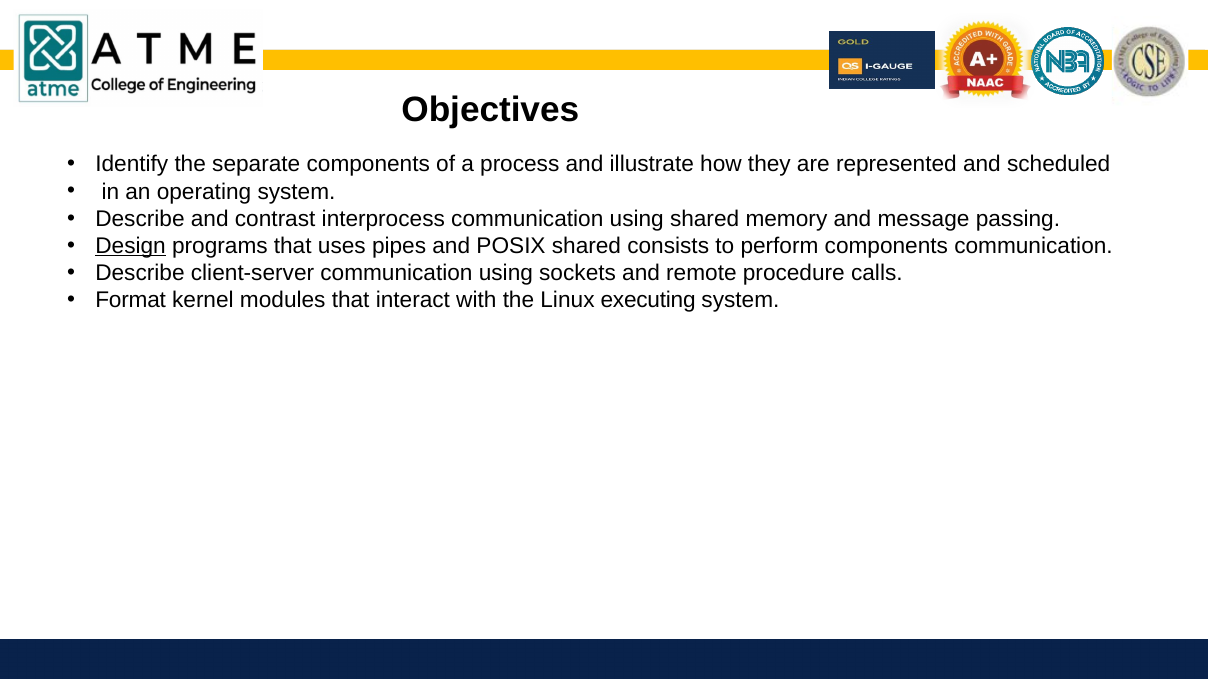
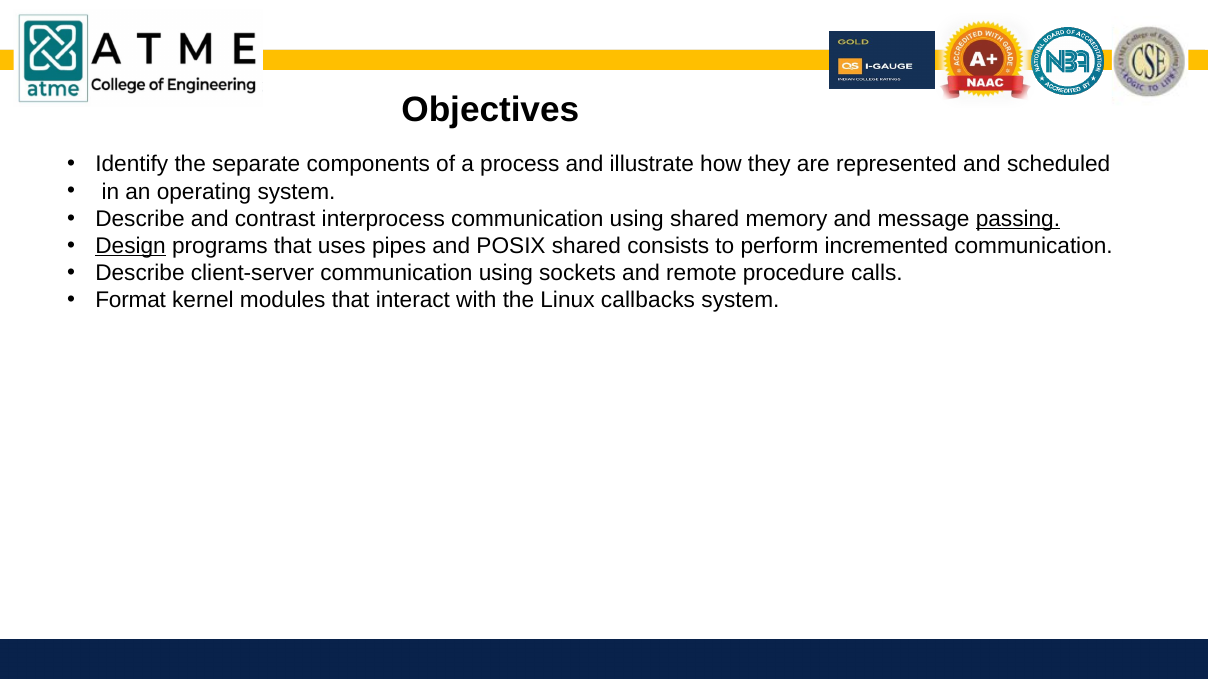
passing underline: none -> present (1018, 219)
perform components: components -> incremented (886, 246)
executing: executing -> callbacks (648, 300)
